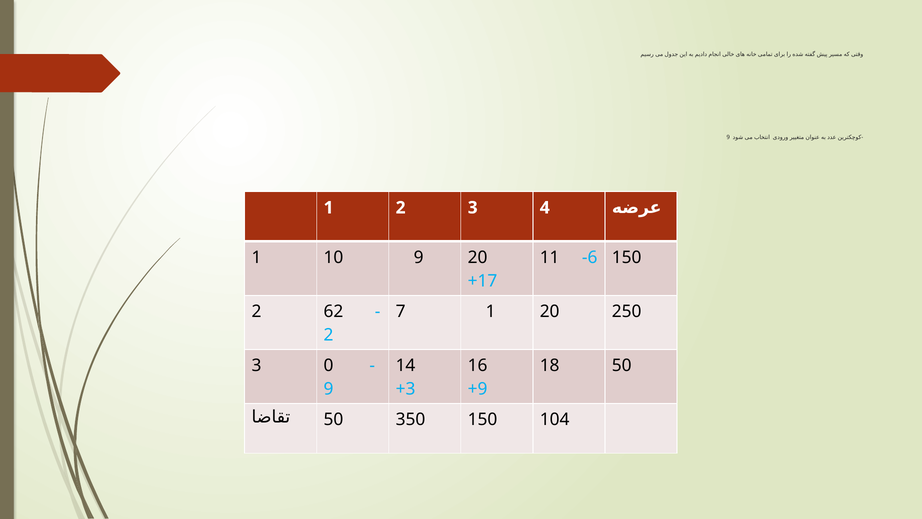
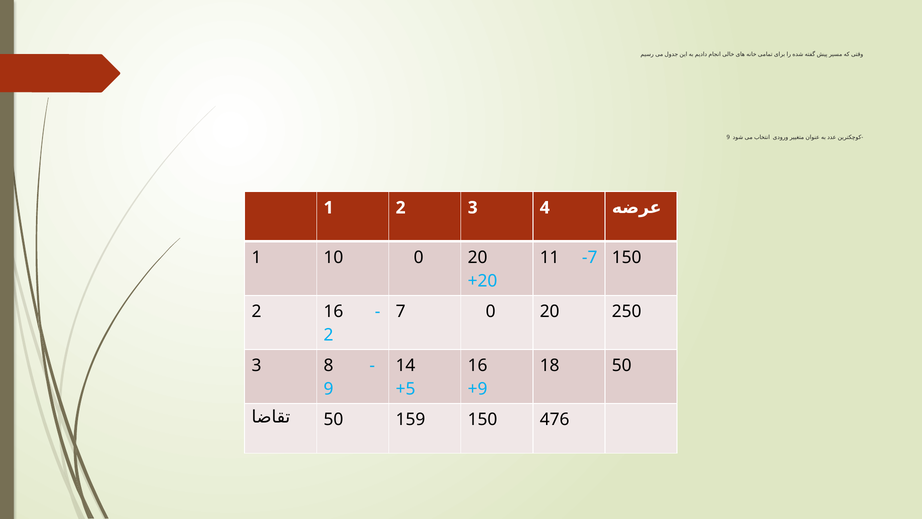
10 9: 9 -> 0 (419, 257)
-6: -6 -> -7 (590, 257)
+17: +17 -> +20 (483, 281)
2 62: 62 -> 16 (333, 311)
7 1: 1 -> 0 (491, 311)
0: 0 -> 8 (329, 365)
+3: +3 -> +5 (406, 389)
350: 350 -> 159 (410, 419)
104: 104 -> 476 (555, 419)
